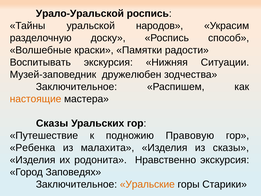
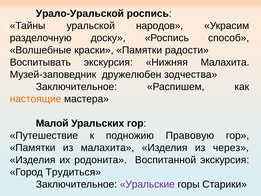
Нижняя Ситуации: Ситуации -> Малахита (225, 62)
Сказы: Сказы -> Малой (52, 123)
Ребенка: Ребенка -> Памятки (33, 148)
из сказы: сказы -> через (231, 148)
Нравственно: Нравственно -> Воспитанной (166, 160)
Заповедях: Заповедях -> Трудиться (73, 172)
Уральские colour: orange -> purple (147, 184)
